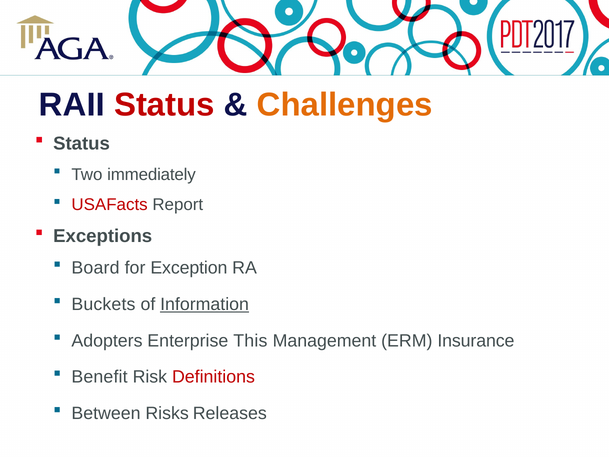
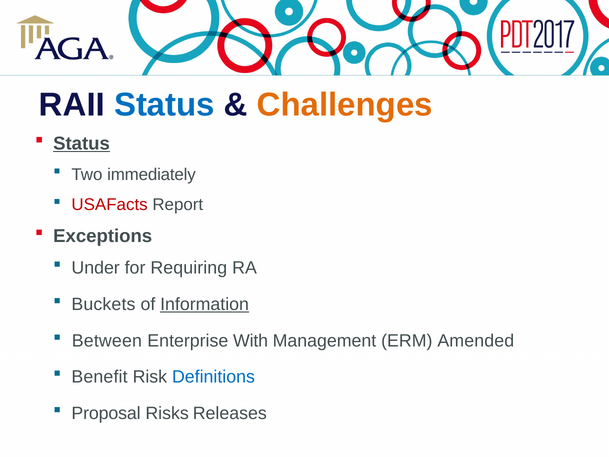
Status colour: red -> blue (164, 105)
Status underline: none -> present (82, 143)
Board: Board -> Under (96, 268)
Exception: Exception -> Requiring (189, 268)
Adopters: Adopters -> Between (107, 340)
This: This -> With (251, 340)
Insurance: Insurance -> Amended (476, 340)
Definitions colour: red -> blue (213, 377)
Between: Between -> Proposal (106, 413)
